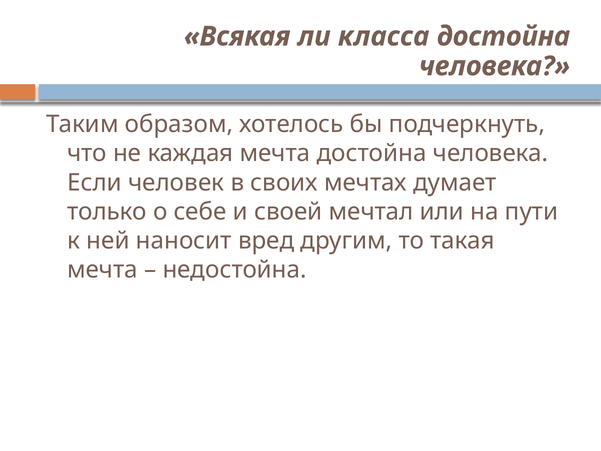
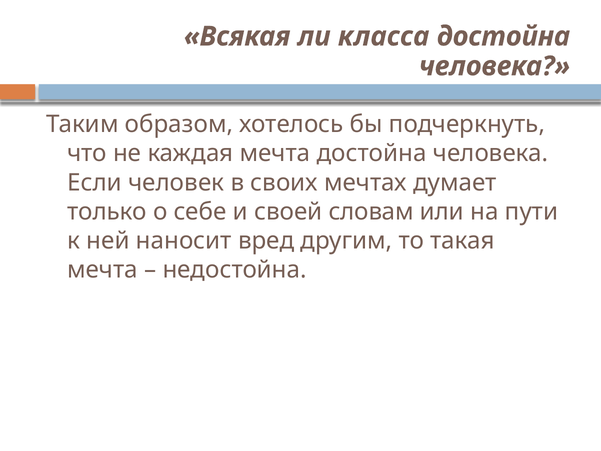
мечтал: мечтал -> словам (371, 212)
